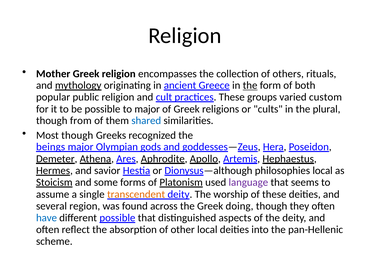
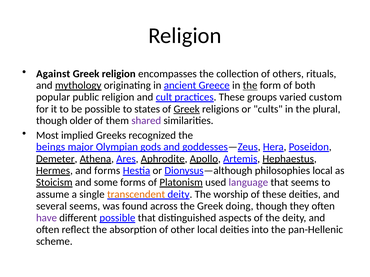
Mother: Mother -> Against (53, 74)
to major: major -> states (147, 109)
Greek underline: none -> present (187, 109)
from: from -> older (81, 121)
shared colour: blue -> purple (146, 121)
Most though: though -> implied (77, 135)
and savior: savior -> forms (107, 171)
several region: region -> seems (85, 207)
have colour: blue -> purple (47, 218)
